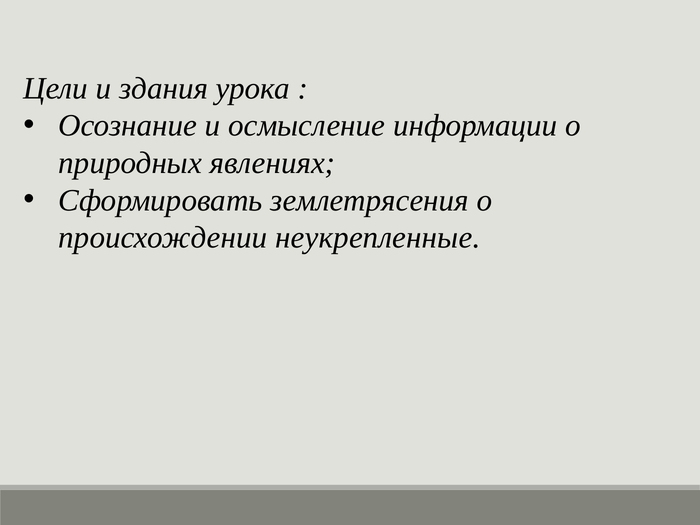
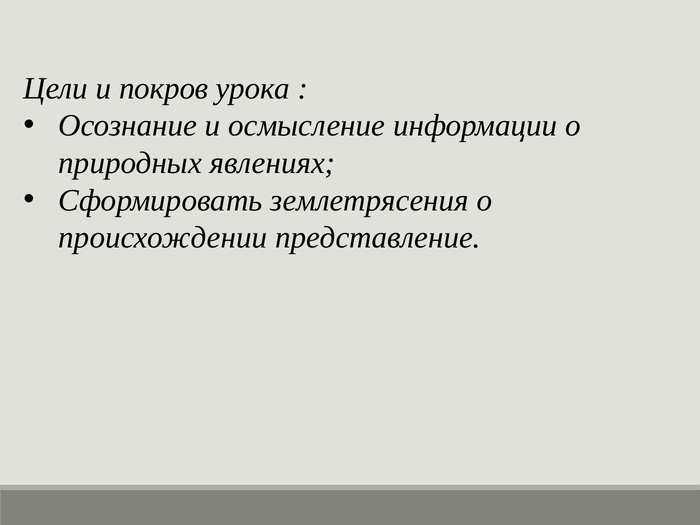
здания: здания -> покров (164, 88)
неукрепленные: неукрепленные -> представление (378, 238)
